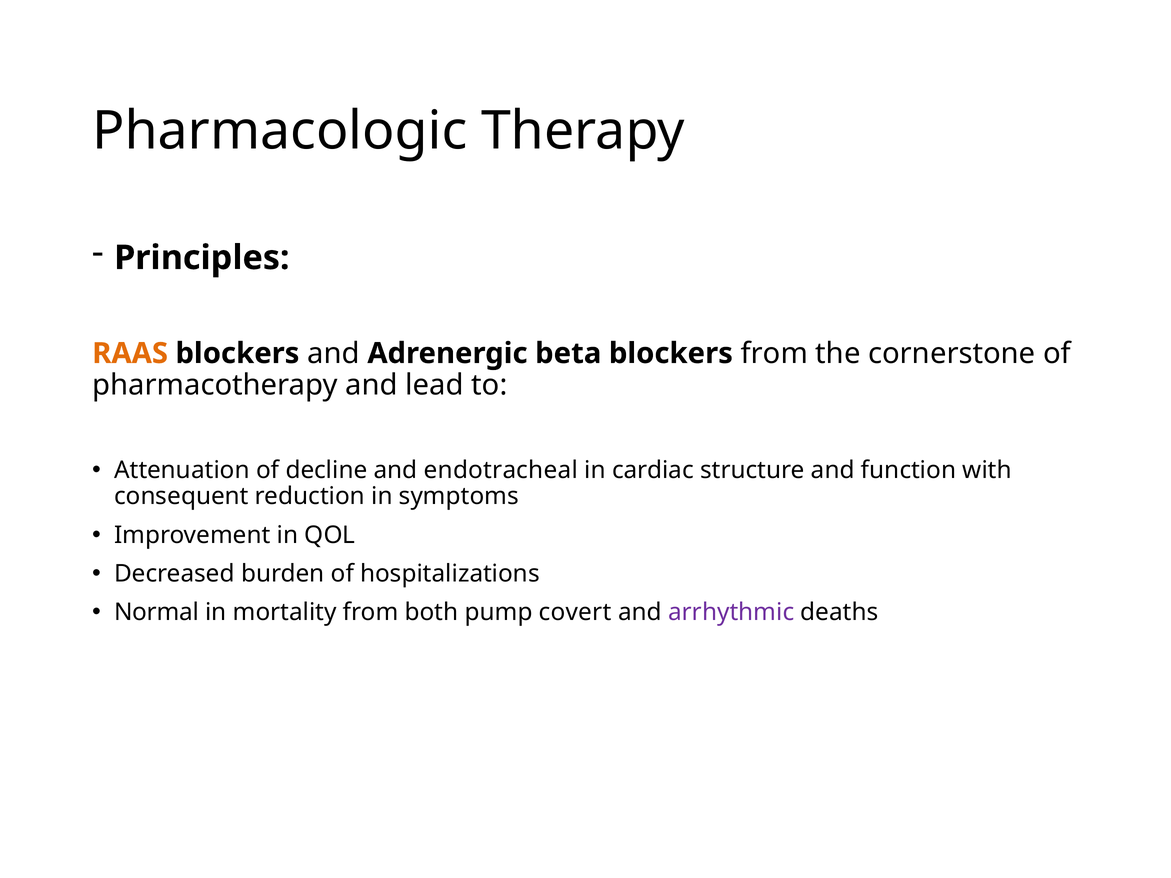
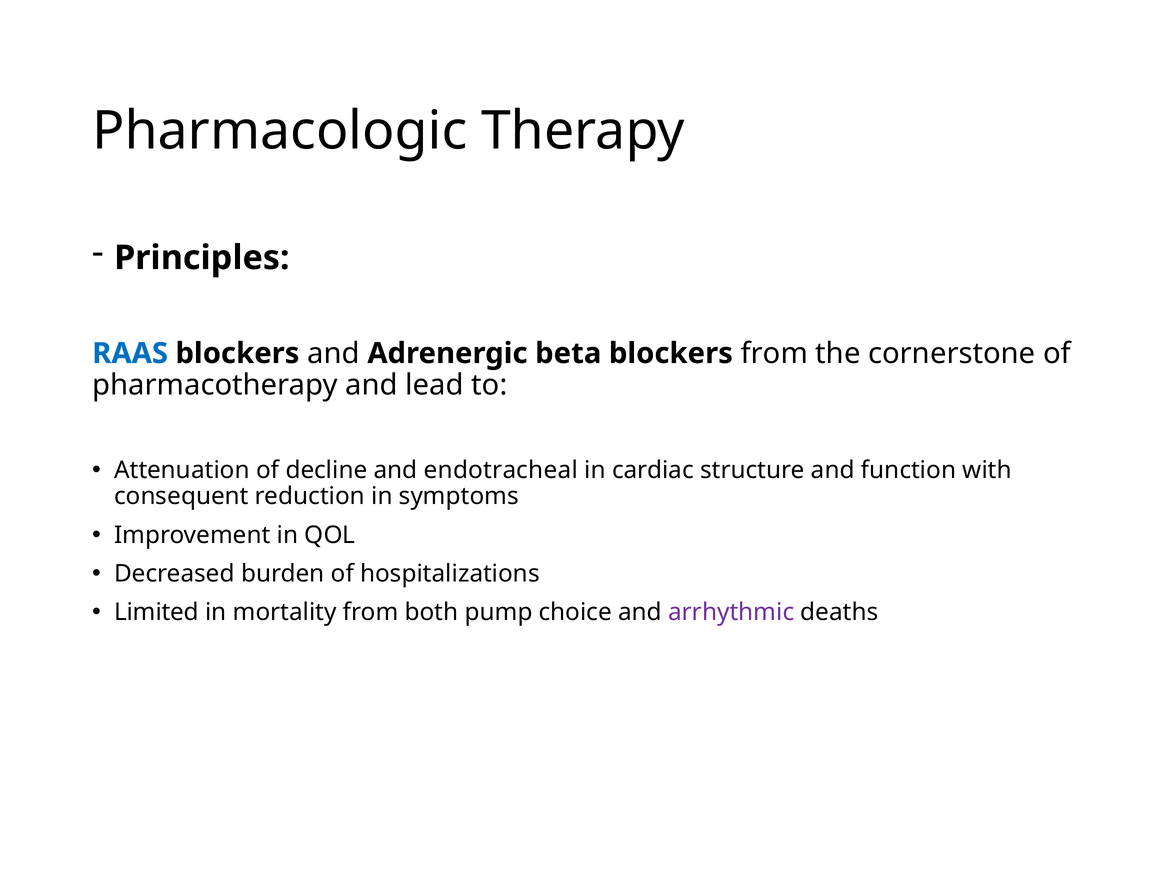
RAAS colour: orange -> blue (130, 353)
Normal: Normal -> Limited (157, 612)
covert: covert -> choice (575, 612)
